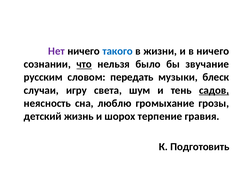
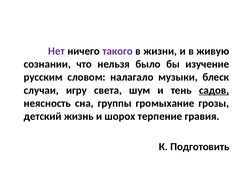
такого colour: blue -> purple (118, 51)
в ничего: ничего -> живую (213, 51)
что underline: present -> none (84, 64)
звучание: звучание -> изучение (207, 64)
передать: передать -> налагало (132, 77)
люблю: люблю -> группы (115, 103)
